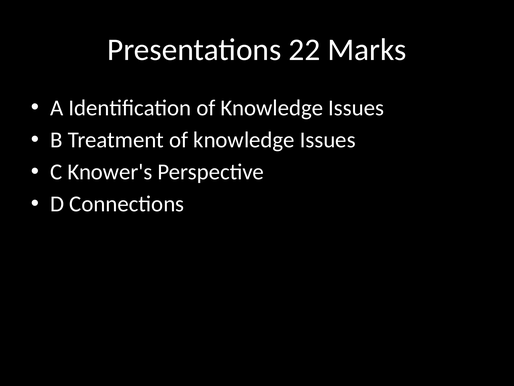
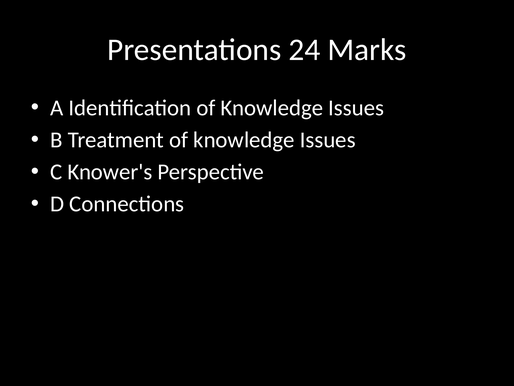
22: 22 -> 24 (304, 50)
